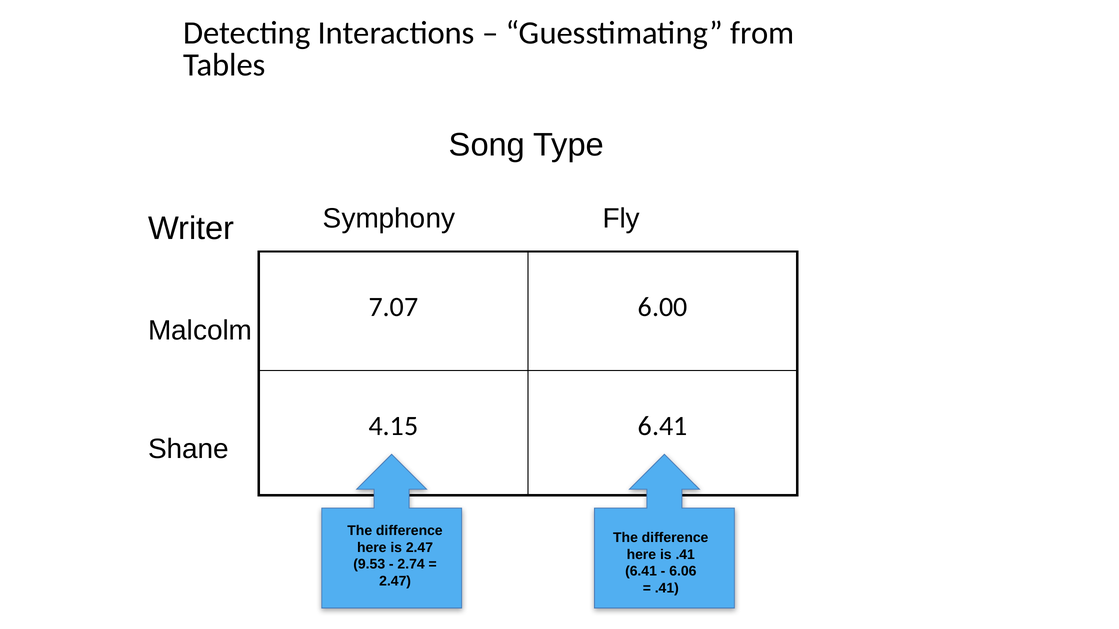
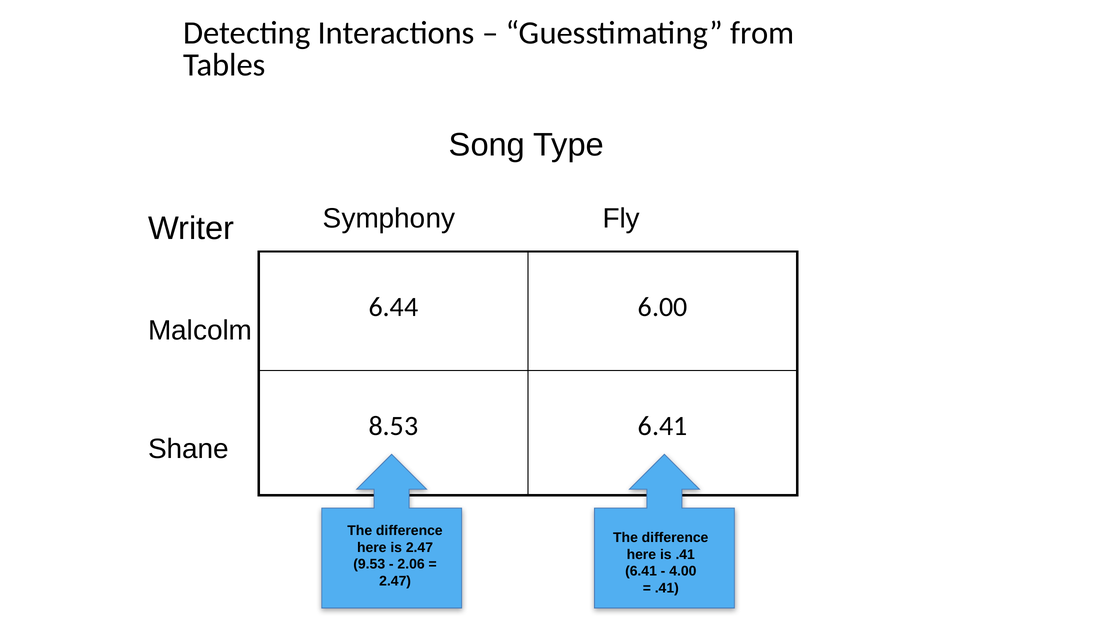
7.07: 7.07 -> 6.44 (393, 307)
4.15: 4.15 -> 8.53 (393, 426)
2.74: 2.74 -> 2.06 (411, 565)
6.06: 6.06 -> 4.00 (683, 572)
